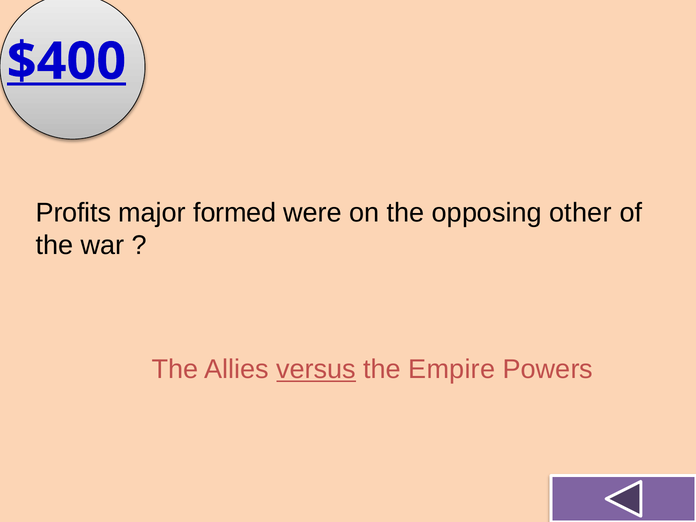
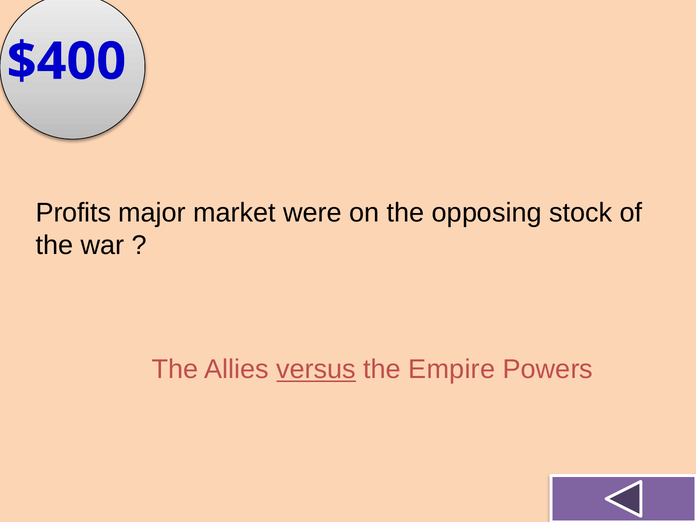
$400 underline: present -> none (67, 62)
formed: formed -> market (235, 213)
other: other -> stock (581, 213)
